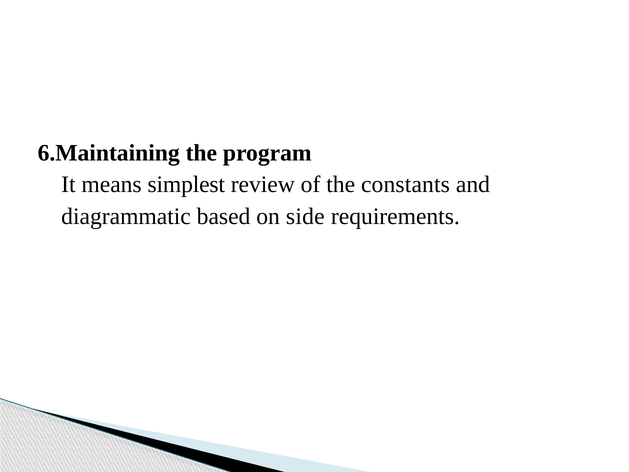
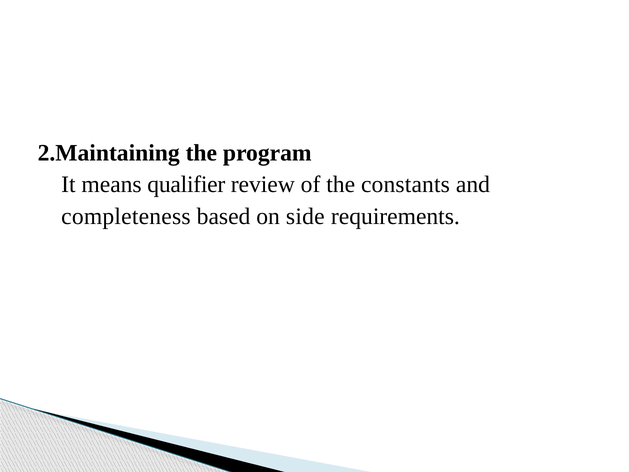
6.Maintaining: 6.Maintaining -> 2.Maintaining (109, 153)
simplest: simplest -> qualifier (186, 184)
diagrammatic: diagrammatic -> completeness (126, 216)
